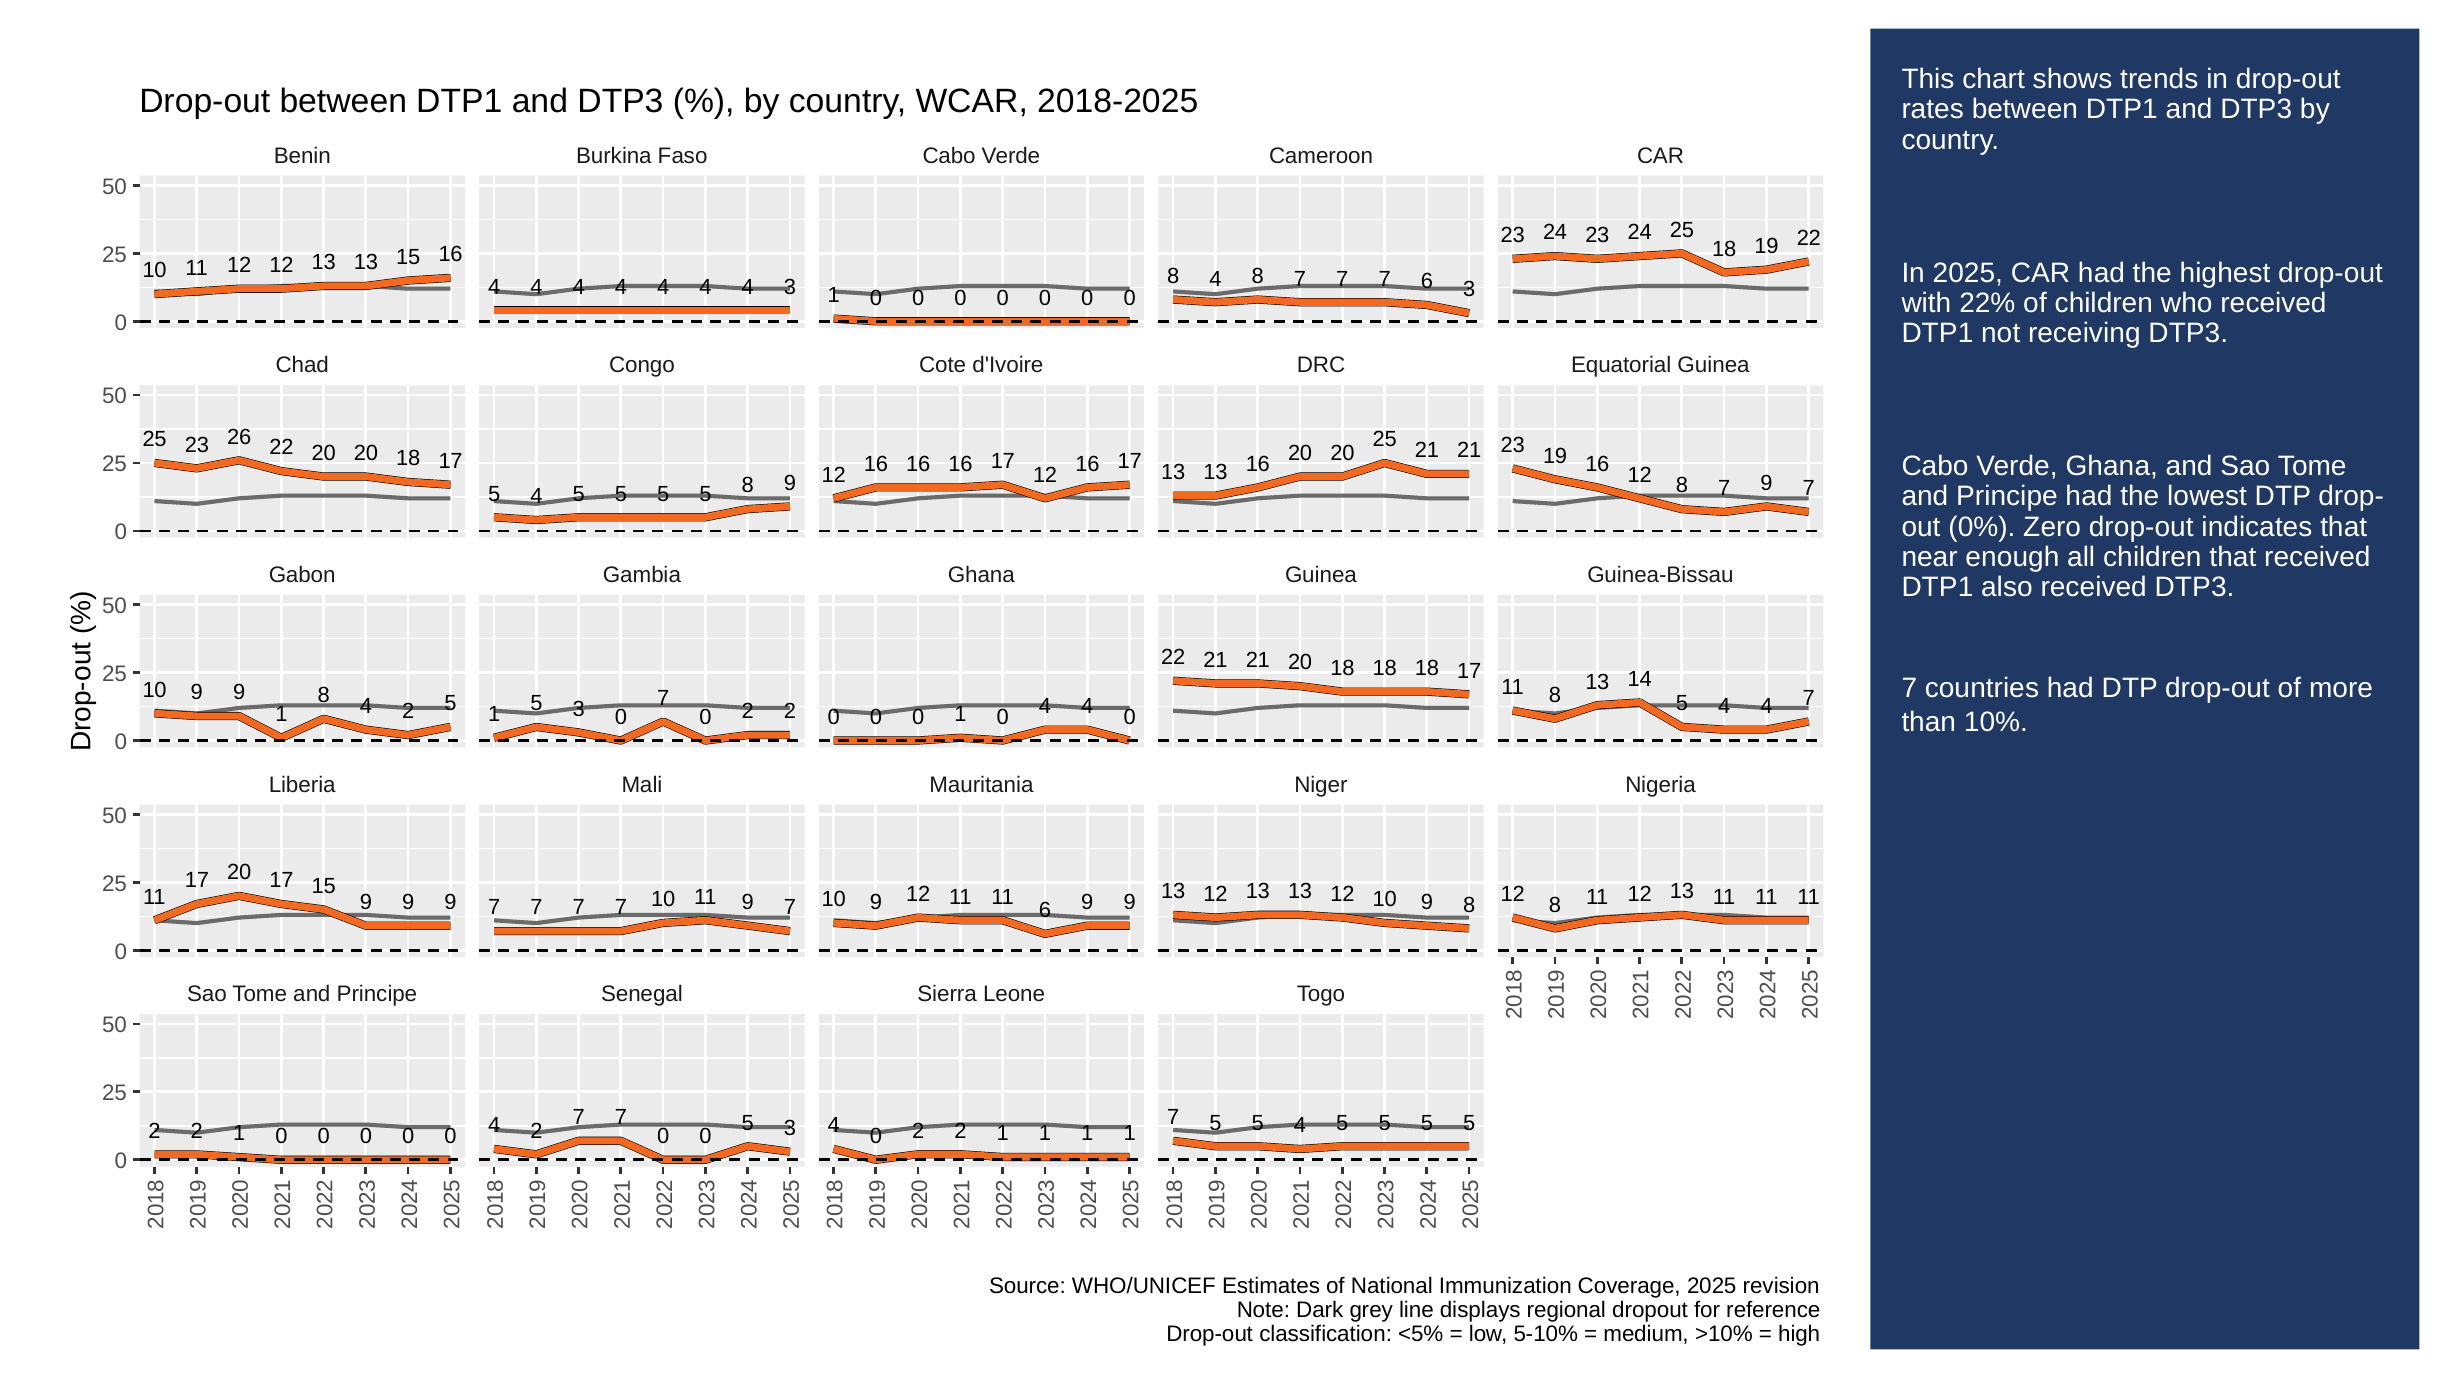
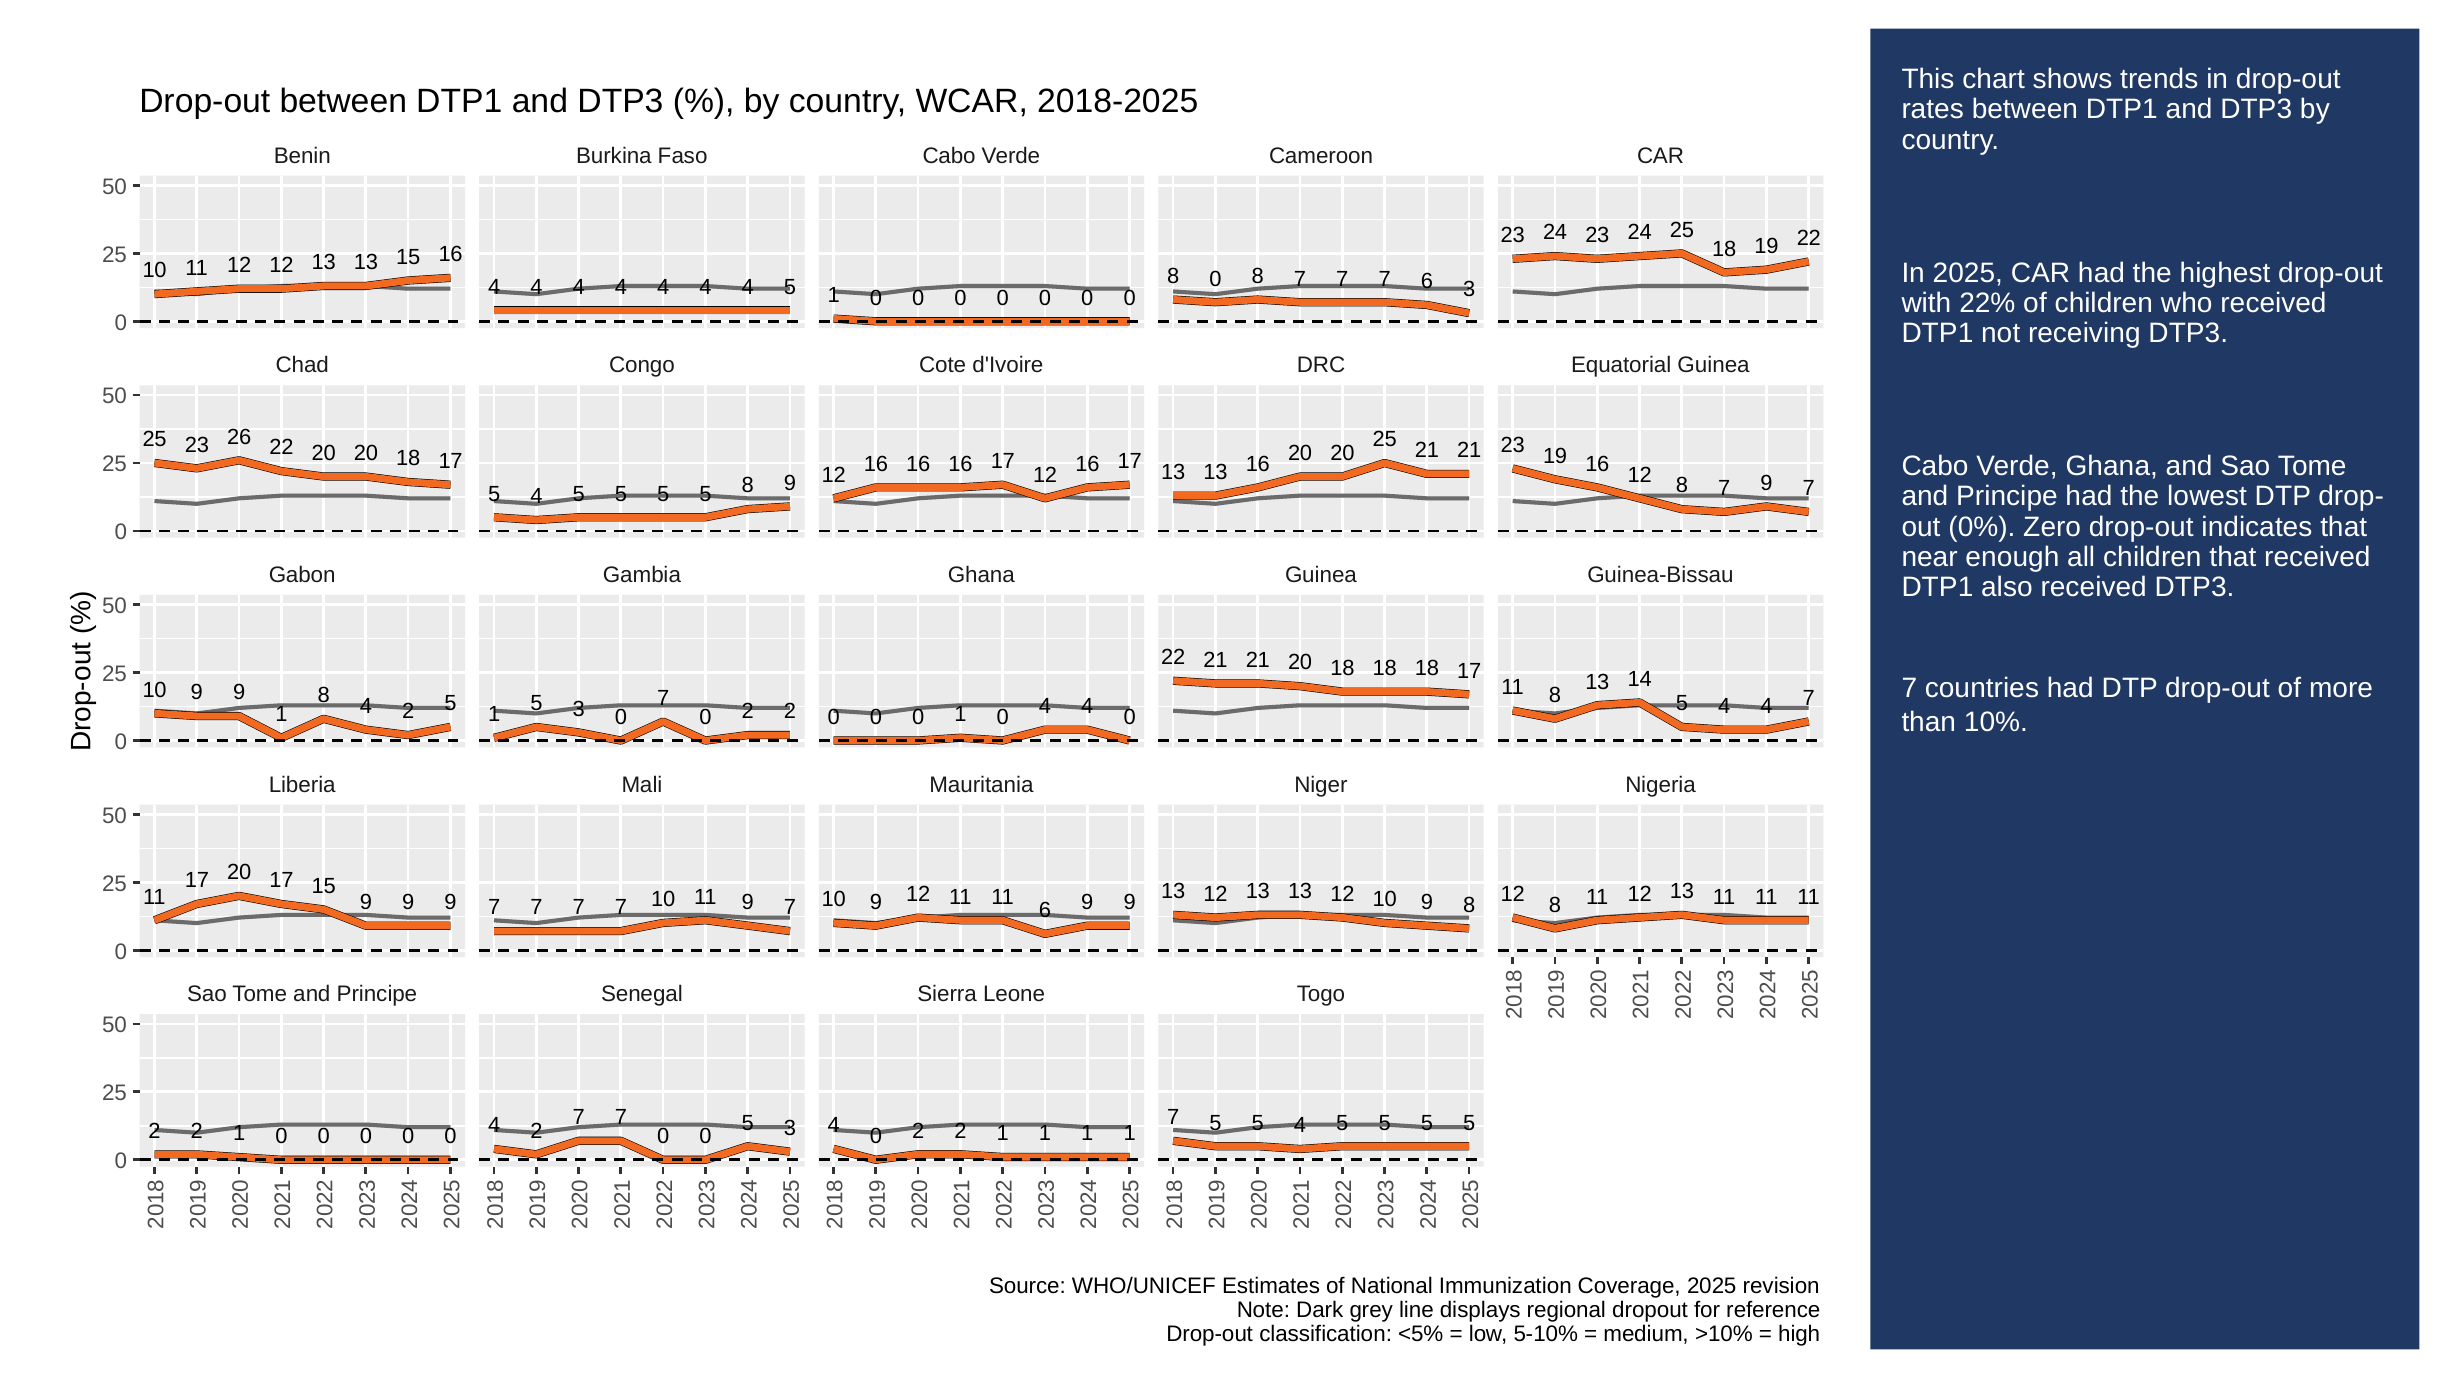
4: 4 -> 0 (1216, 279)
4 4 3: 3 -> 5 (790, 287)
